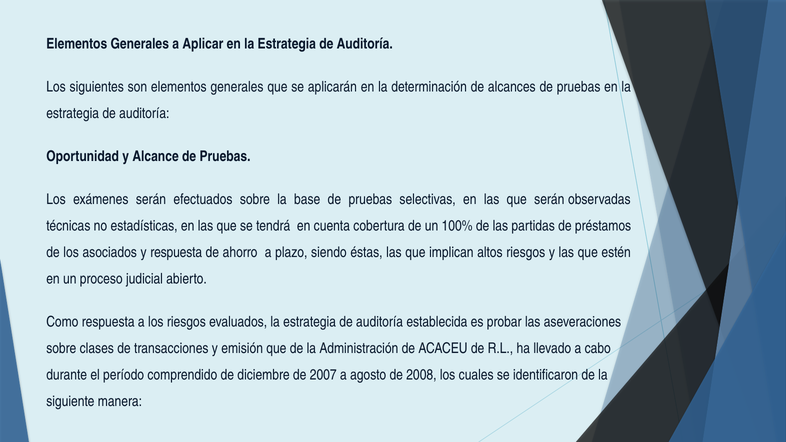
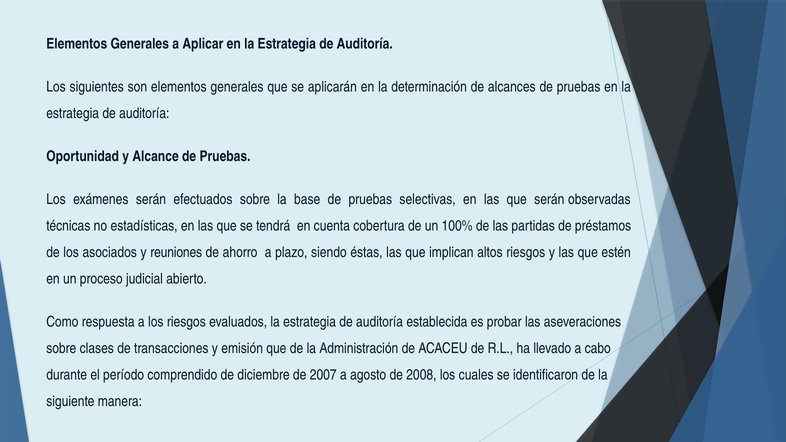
y respuesta: respuesta -> reuniones (176, 252)
